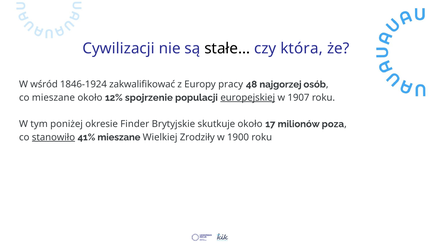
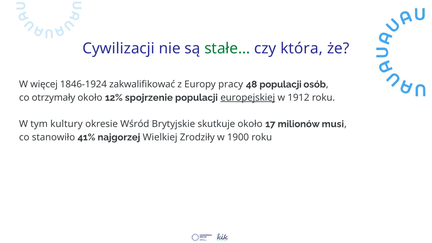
stałe… colour: black -> green (227, 49)
wśród: wśród -> więcej (44, 84)
48 najgorzej: najgorzej -> populacji (280, 84)
co mieszane: mieszane -> otrzymały (53, 98)
1907: 1907 -> 1912 (298, 98)
poniżej: poniżej -> kultury (66, 124)
Finder: Finder -> Wśród (135, 124)
poza: poza -> musi (333, 124)
stanowiło underline: present -> none (53, 137)
41% mieszane: mieszane -> najgorzej (119, 137)
